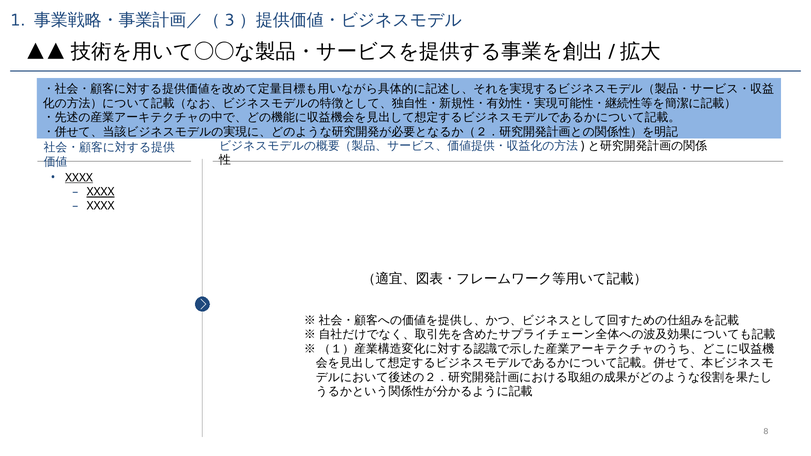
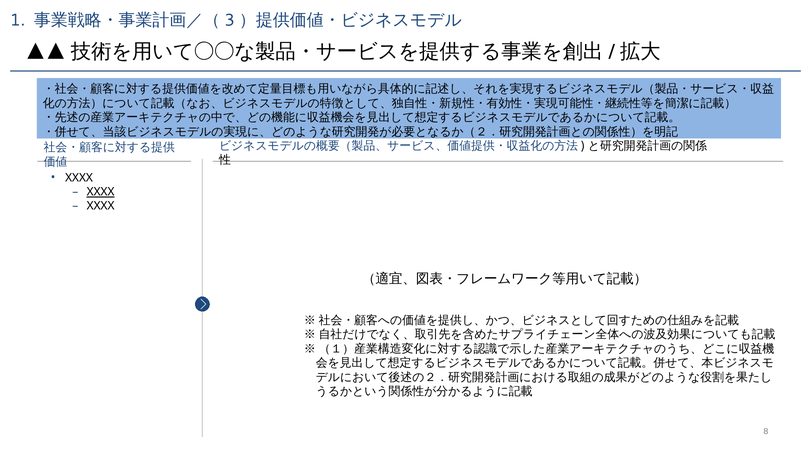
XXXX underline: present -> none (79, 178)
